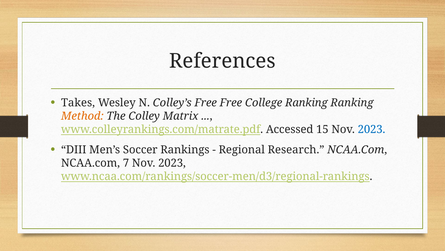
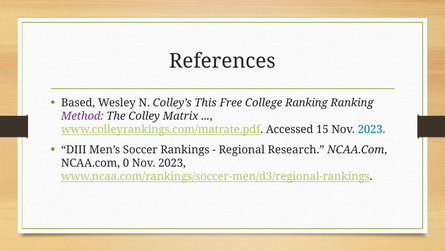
Takes: Takes -> Based (78, 102)
Colley’s Free: Free -> This (206, 102)
Method colour: orange -> purple (82, 116)
7: 7 -> 0 (126, 163)
